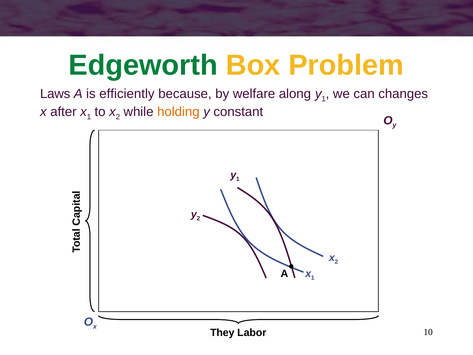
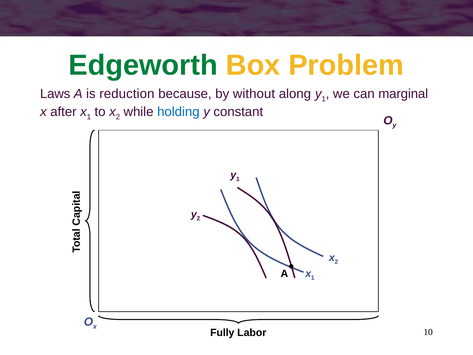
efficiently: efficiently -> reduction (127, 94)
welfare: welfare -> without (254, 94)
changes: changes -> marginal (403, 94)
holding colour: orange -> blue (178, 112)
They: They -> Fully (222, 333)
